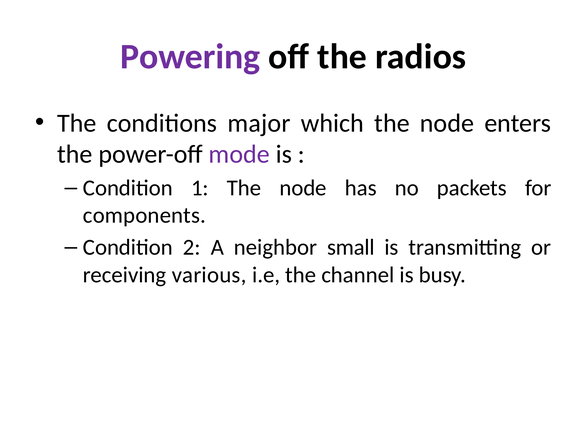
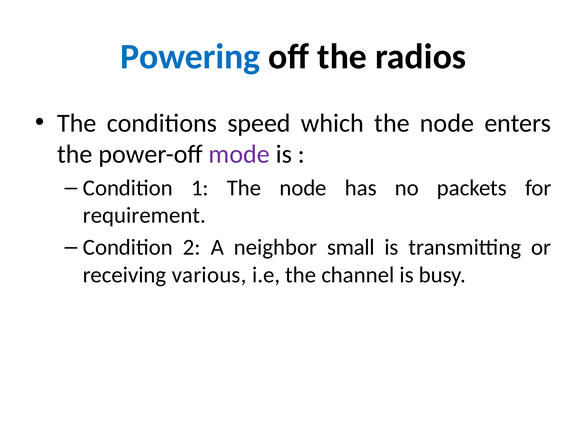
Powering colour: purple -> blue (190, 57)
major: major -> speed (259, 123)
components: components -> requirement (144, 216)
